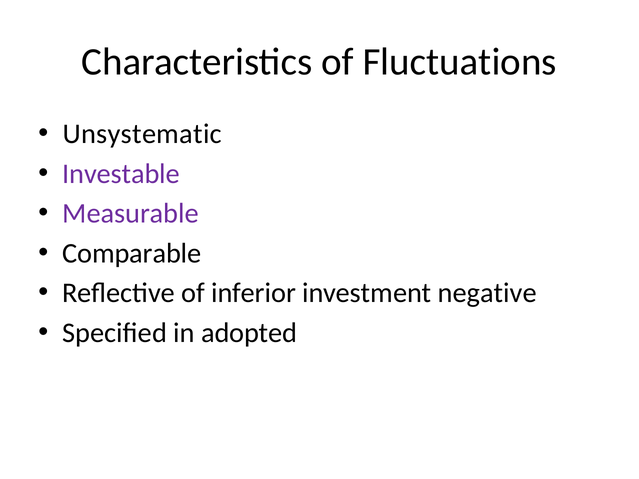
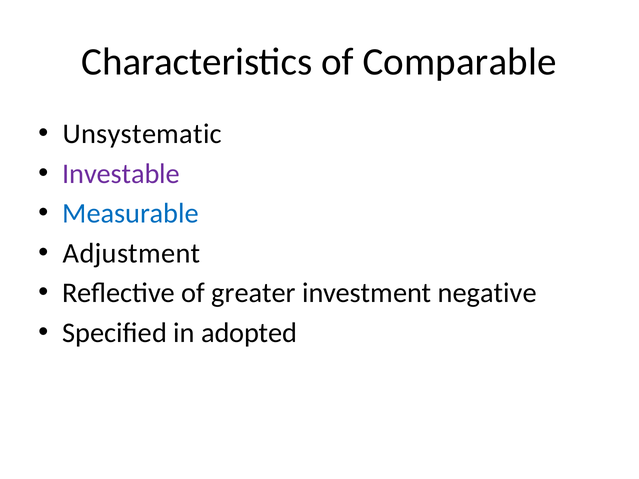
Fluctuations: Fluctuations -> Comparable (460, 62)
Measurable colour: purple -> blue (131, 214)
Comparable: Comparable -> Adjustment (132, 253)
inferior: inferior -> greater (254, 293)
